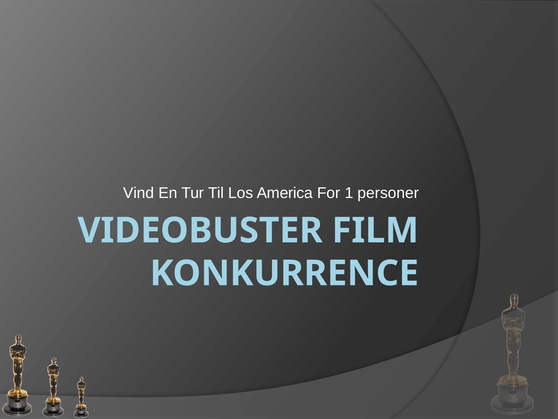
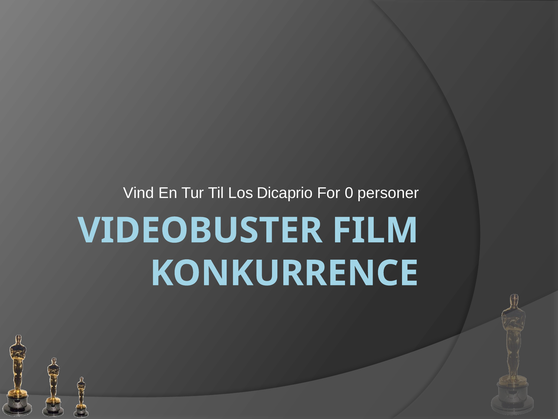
America: America -> Dicaprio (285, 193)
1: 1 -> 0 (349, 193)
